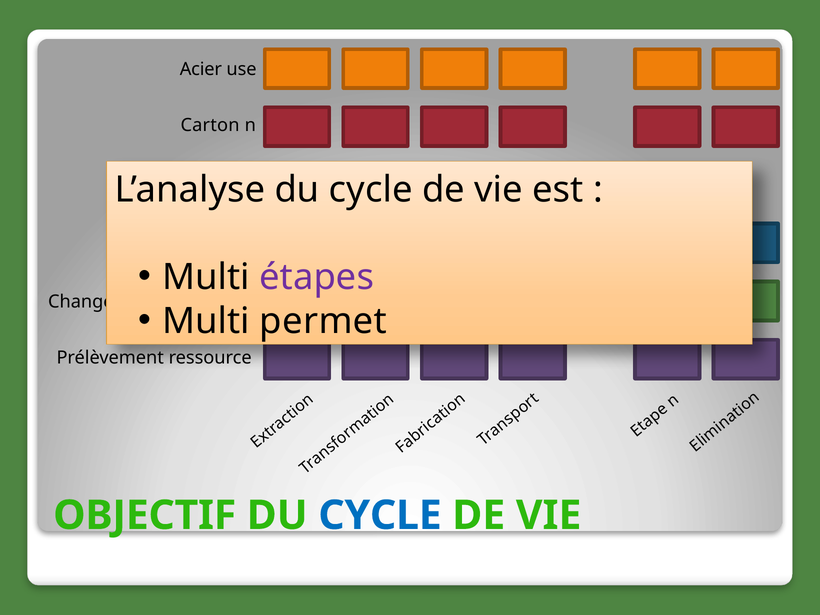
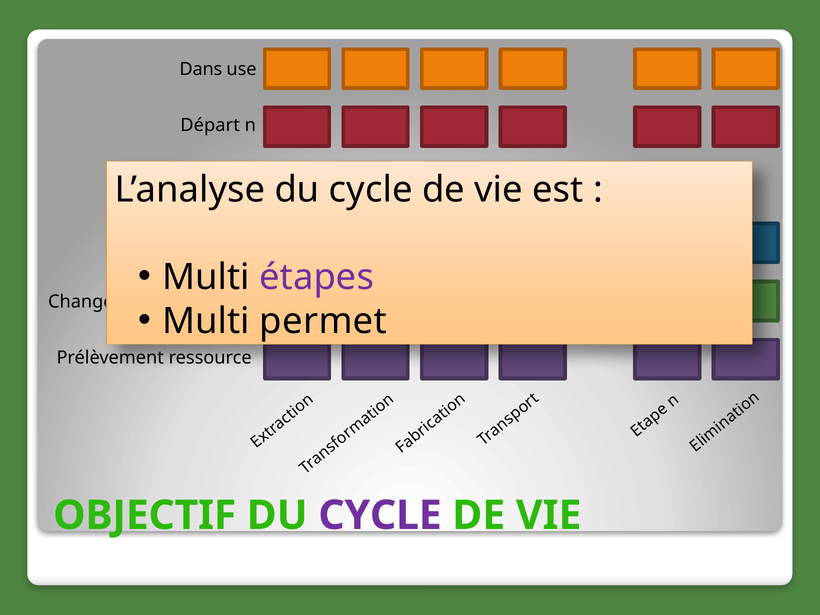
Acier: Acier -> Dans (201, 69)
Carton: Carton -> Départ (210, 125)
CYCLE colour: blue -> purple (380, 515)
